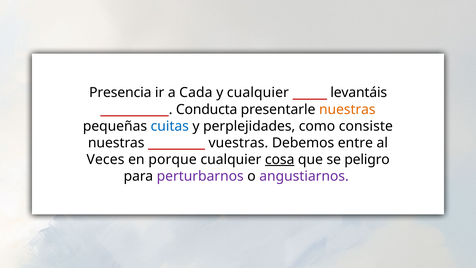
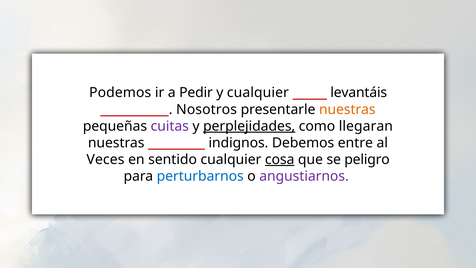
Presencia: Presencia -> Podemos (120, 93)
Cada: Cada -> Pedir (196, 93)
Conducta: Conducta -> Nosotros (207, 109)
cuitas colour: blue -> purple (170, 126)
perplejidades underline: none -> present (249, 126)
consiste: consiste -> llegaran (366, 126)
vuestras: vuestras -> indignos (238, 143)
porque: porque -> sentido (173, 159)
perturbarnos colour: purple -> blue (200, 176)
